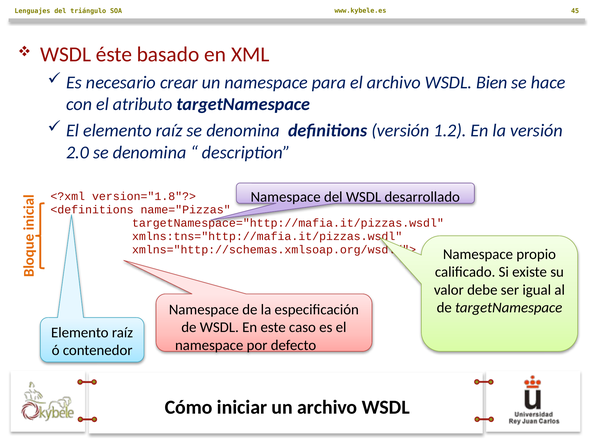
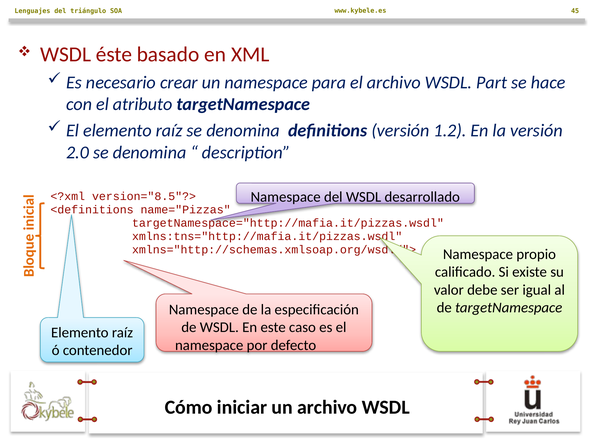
Bien: Bien -> Part (492, 83)
version="1.8"?>: version="1.8"?> -> version="8.5"?> (144, 196)
